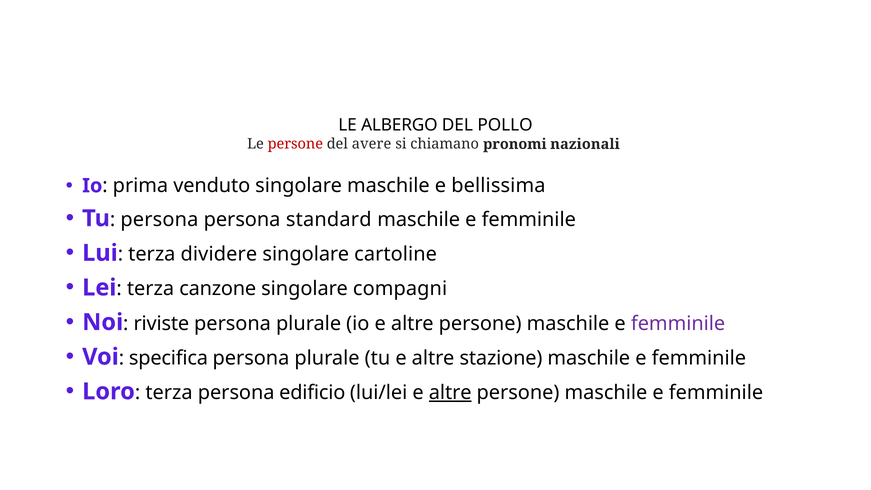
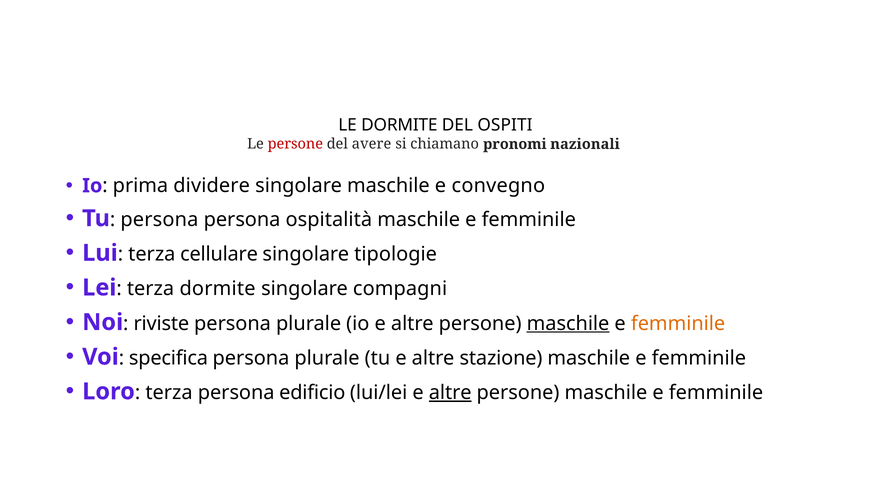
LE ALBERGO: ALBERGO -> DORMITE (399, 125)
POLLO: POLLO -> OSPITI (505, 125)
venduto: venduto -> dividere (212, 186)
bellissima: bellissima -> convegno (498, 186)
standard: standard -> ospitalità (329, 220)
dividere: dividere -> cellulare (219, 254)
cartoline: cartoline -> tipologie (396, 254)
terza canzone: canzone -> dormite (218, 289)
maschile underline: none -> present (568, 323)
femminile colour: purple -> orange (678, 323)
